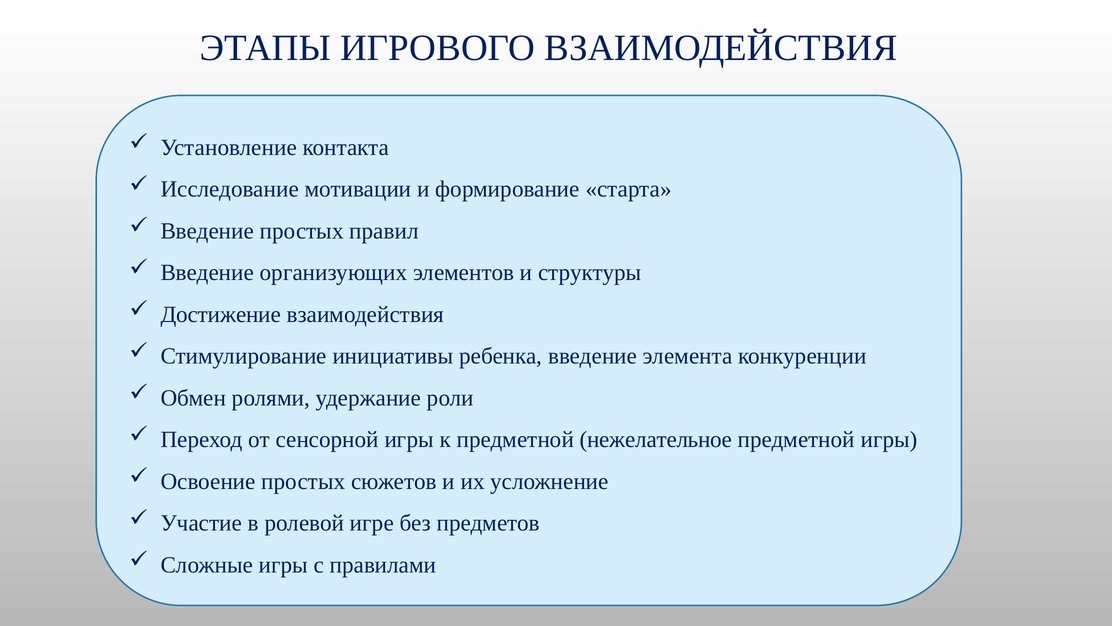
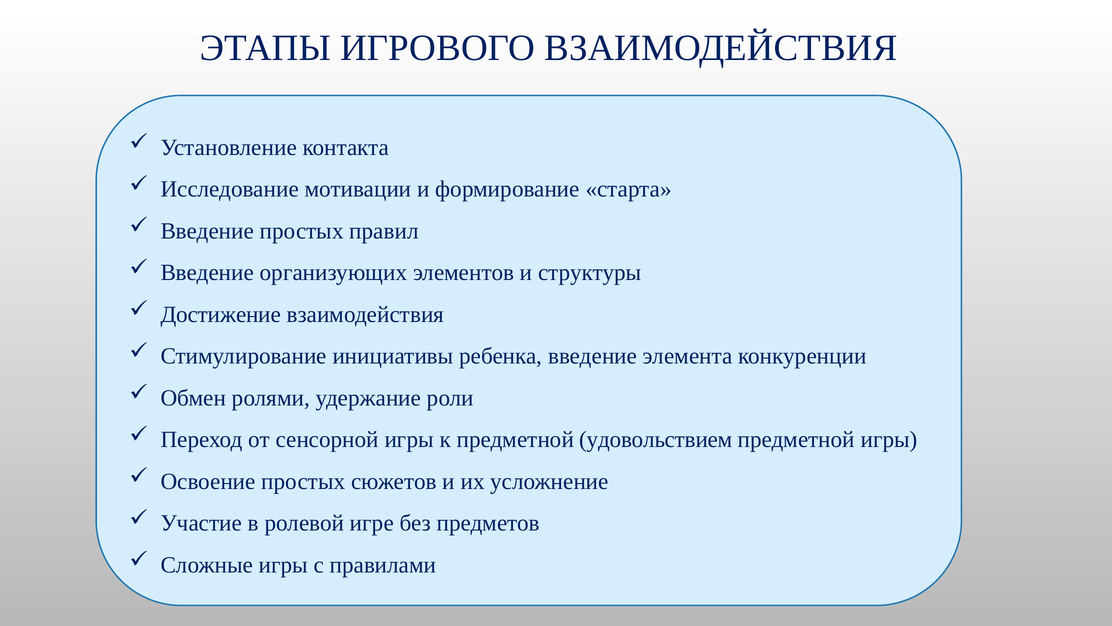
нежелательное: нежелательное -> удовольствием (656, 439)
